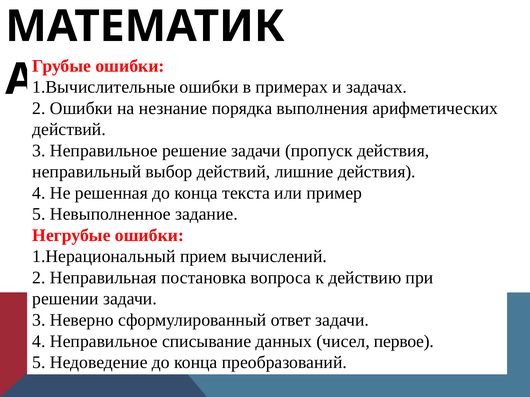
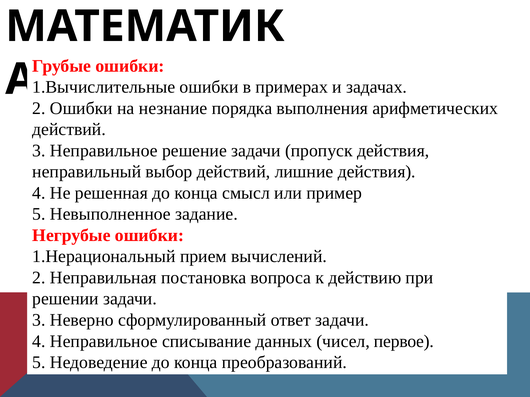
текста: текста -> смысл (246, 193)
